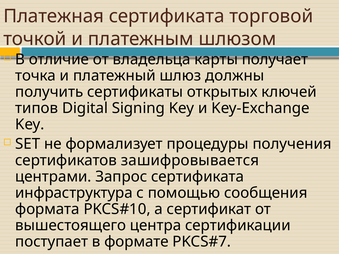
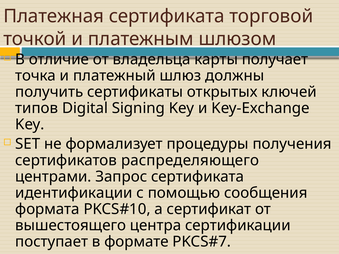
зашифровывается: зашифровывается -> распределяющего (190, 160)
инфраструктура: инфраструктура -> идентификации (74, 193)
